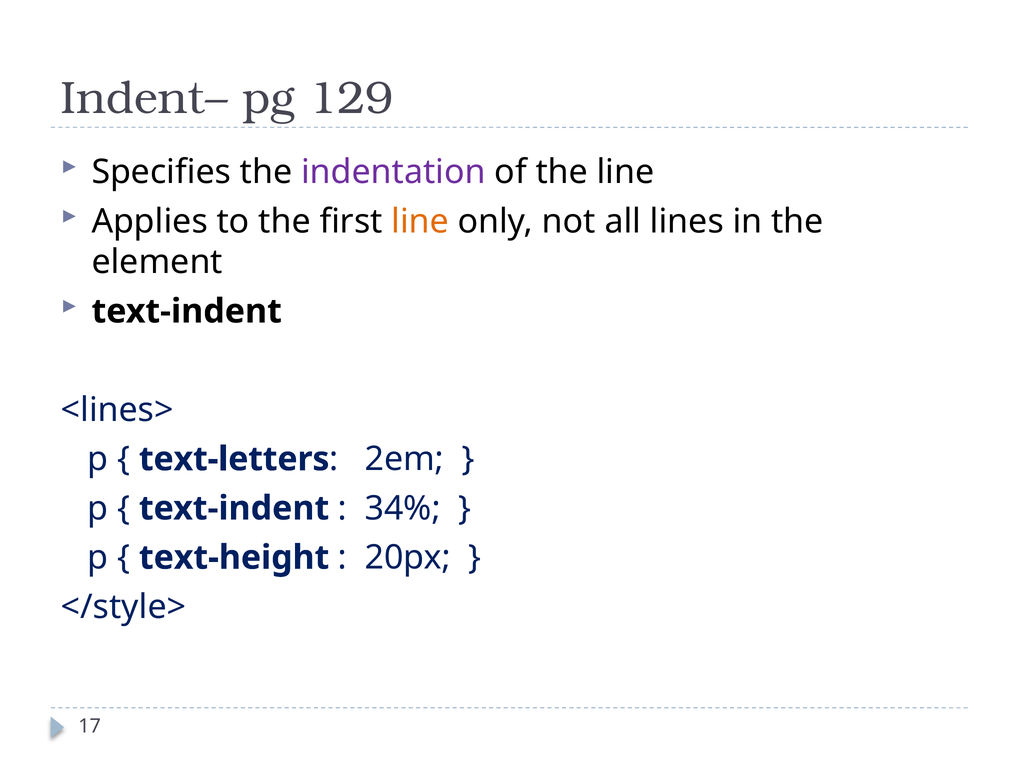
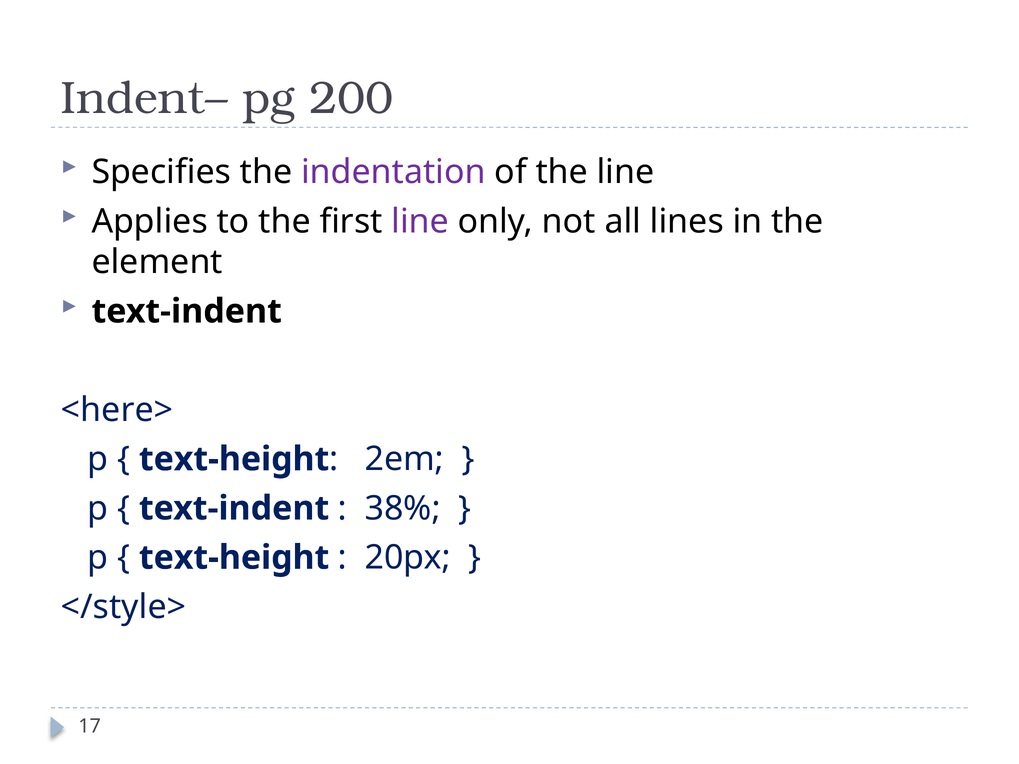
129: 129 -> 200 (351, 98)
line colour: orange -> purple (420, 221)
<lines>: <lines> -> <here> (117, 410)
text-letters: text-letters -> text-height (234, 459)
34%: 34% -> 38% (403, 508)
